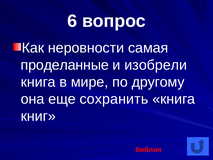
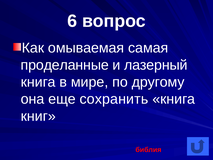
неровности: неровности -> омываемая (86, 48)
изобрели: изобрели -> лазерный (156, 65)
